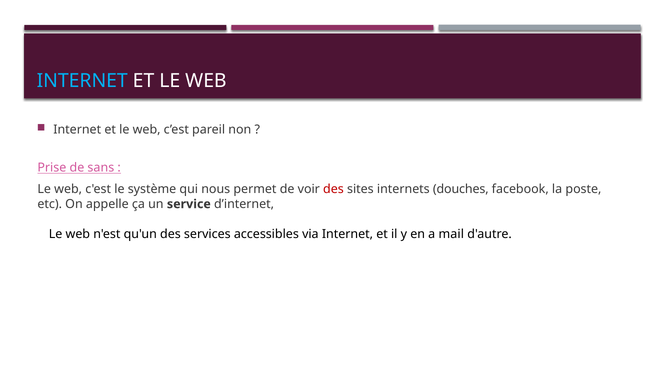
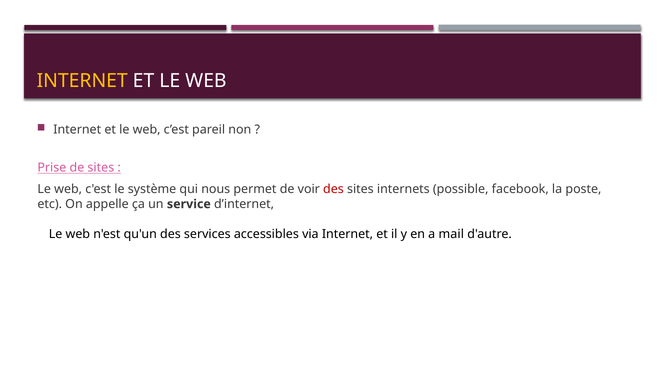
INTERNET colour: light blue -> yellow (82, 81)
de sans: sans -> sites (101, 168)
douches: douches -> possible (461, 189)
